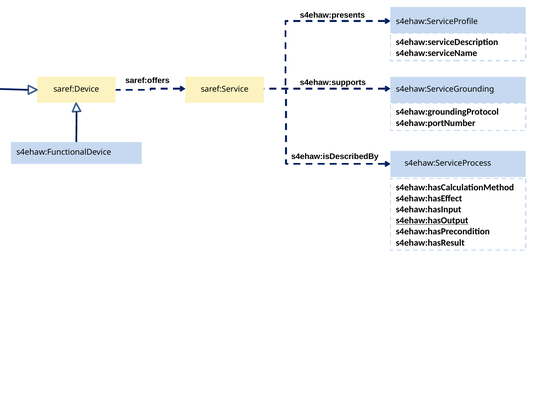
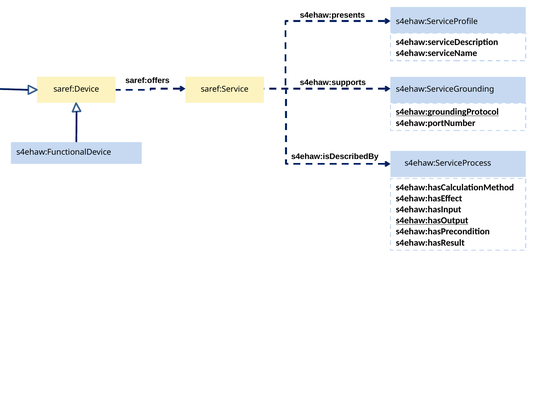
s4ehaw:groundingProtocol underline: none -> present (447, 112)
